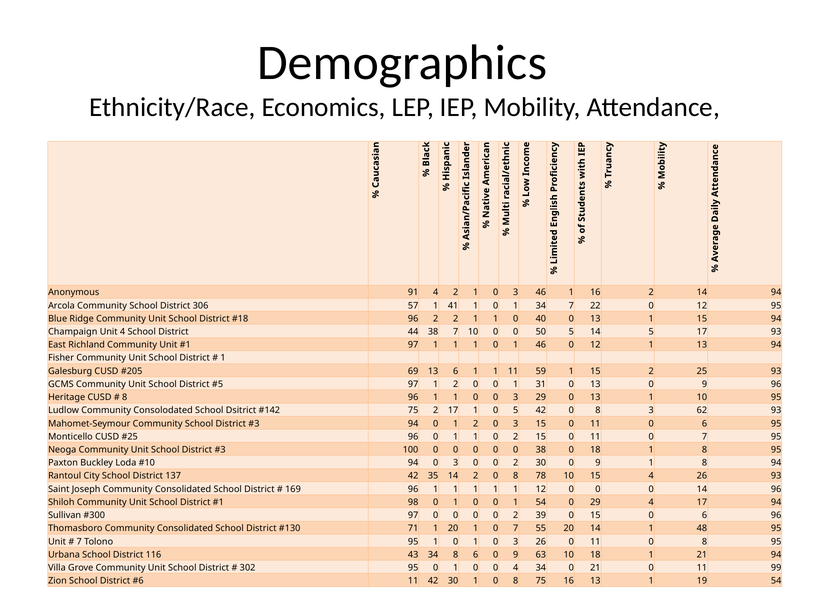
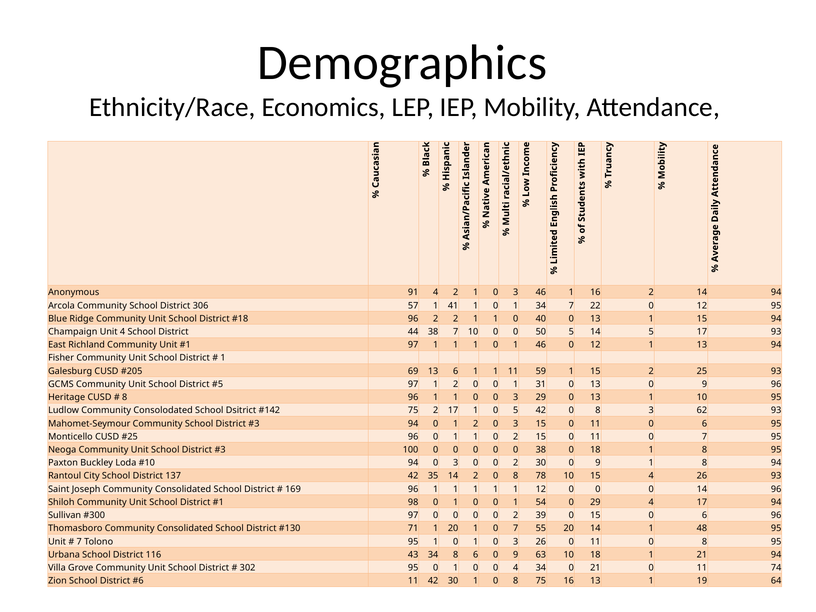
99: 99 -> 74 (776, 568)
19 54: 54 -> 64 (776, 581)
